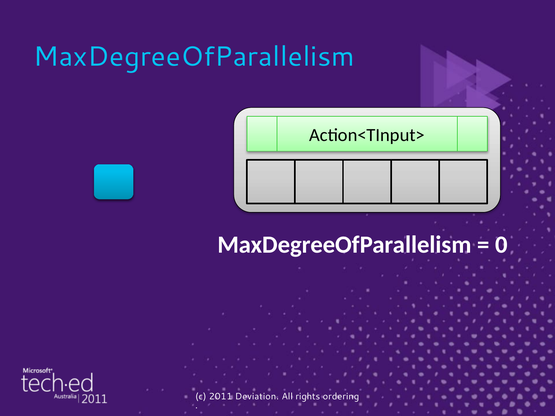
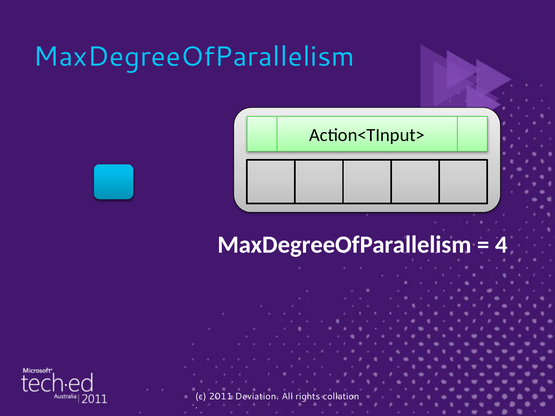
0: 0 -> 4 (501, 245)
ordering: ordering -> collation (341, 397)
